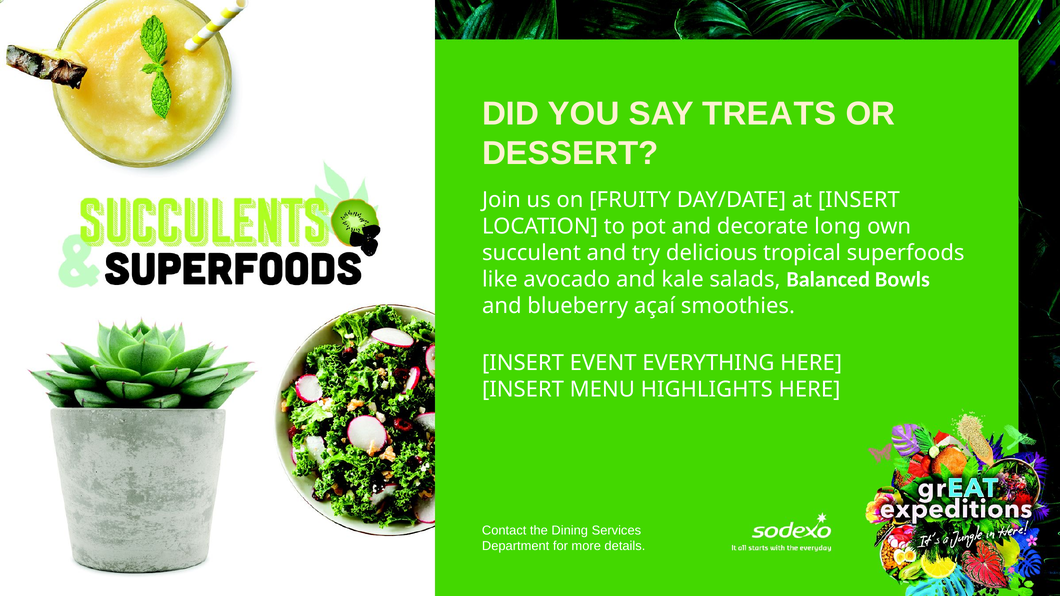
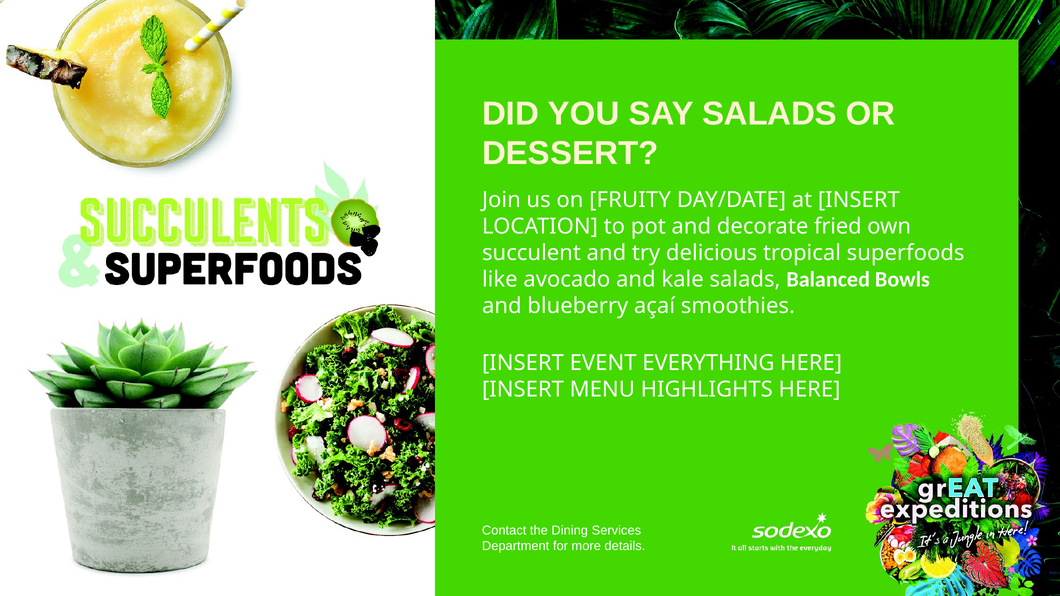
SAY TREATS: TREATS -> SALADS (769, 114)
long: long -> fried (838, 226)
